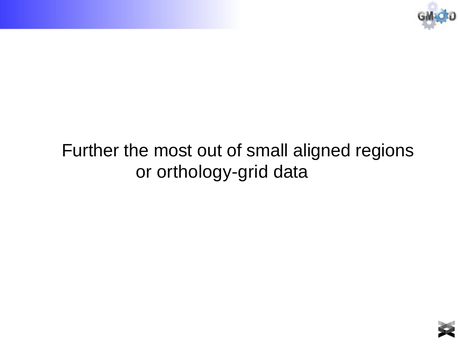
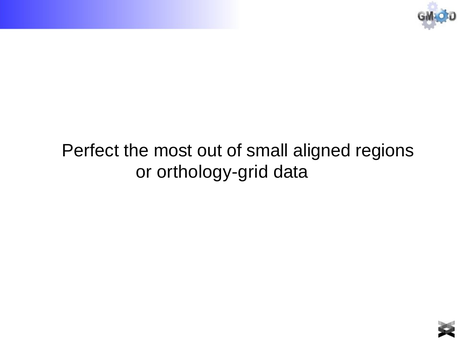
Further: Further -> Perfect (90, 151)
